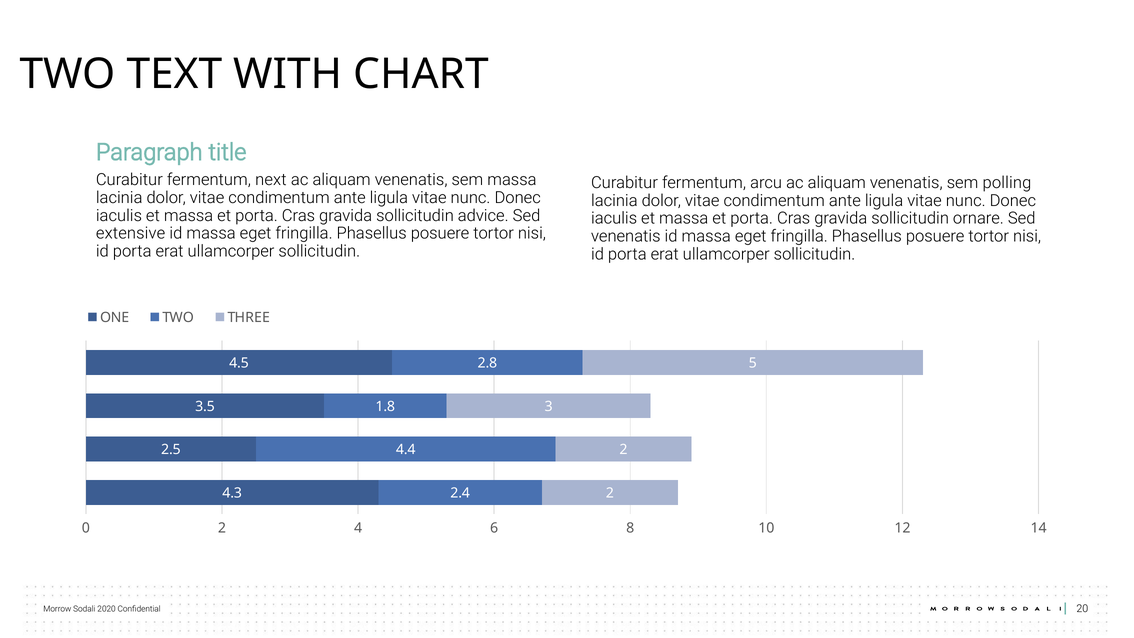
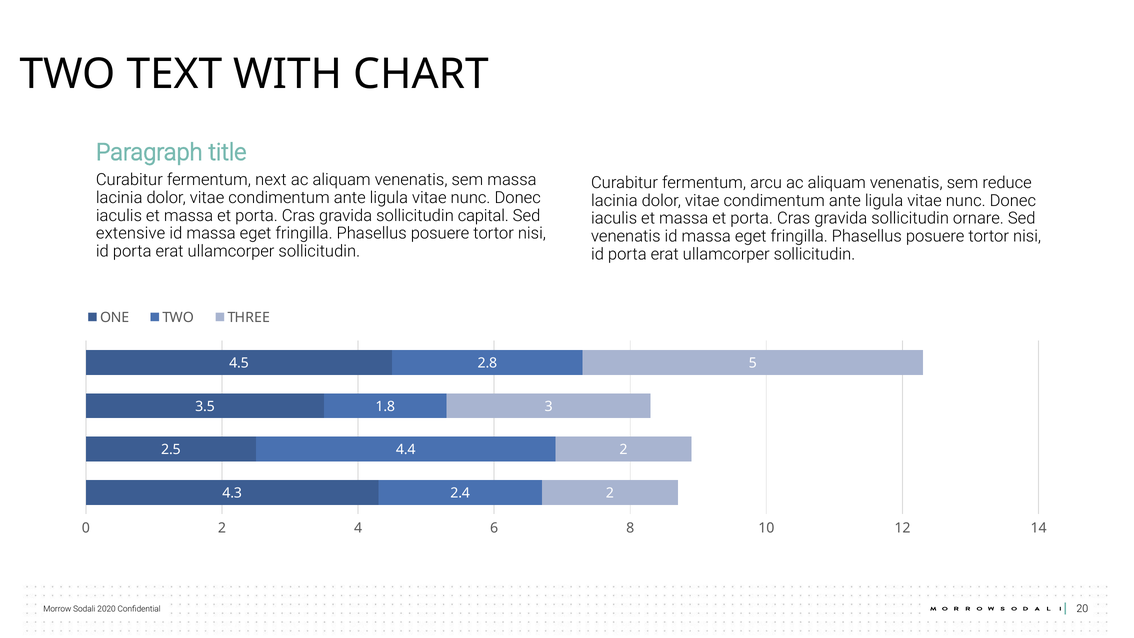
polling: polling -> reduce (1007, 183)
advice: advice -> capital (483, 216)
